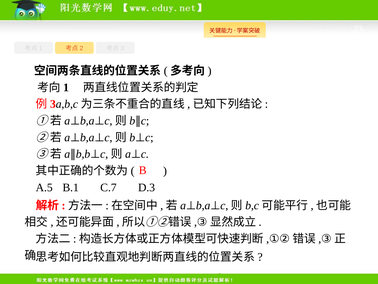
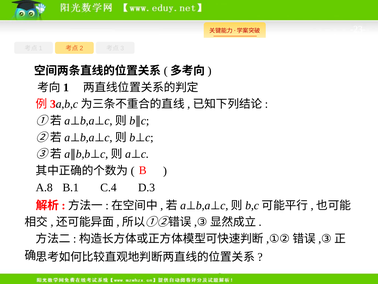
A.5: A.5 -> A.8 (44, 187)
C.7: C.7 -> C.4 (108, 187)
